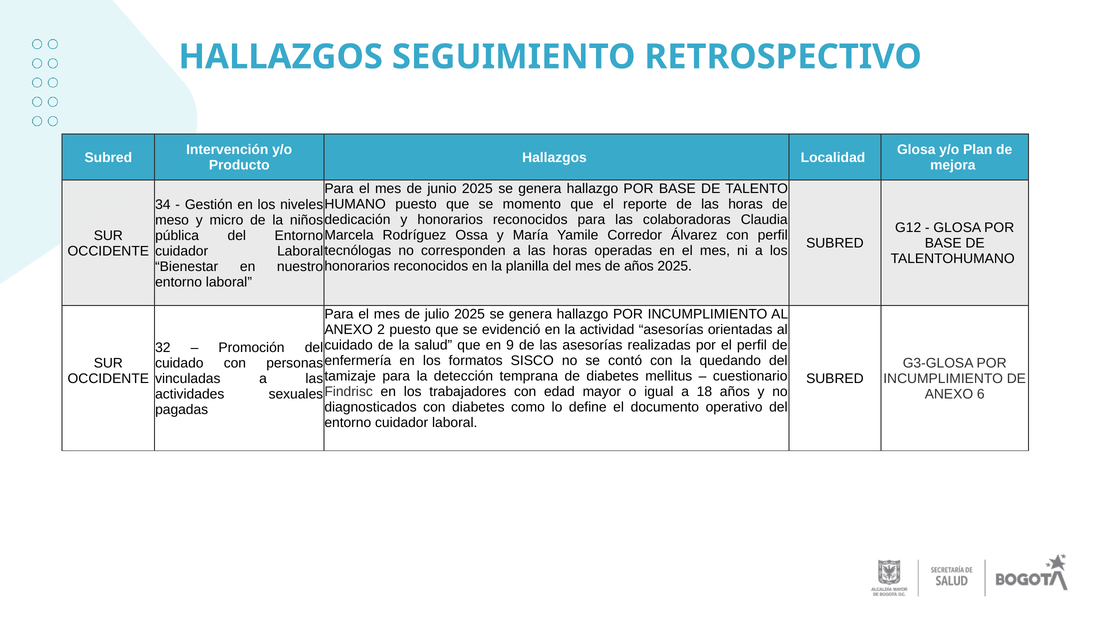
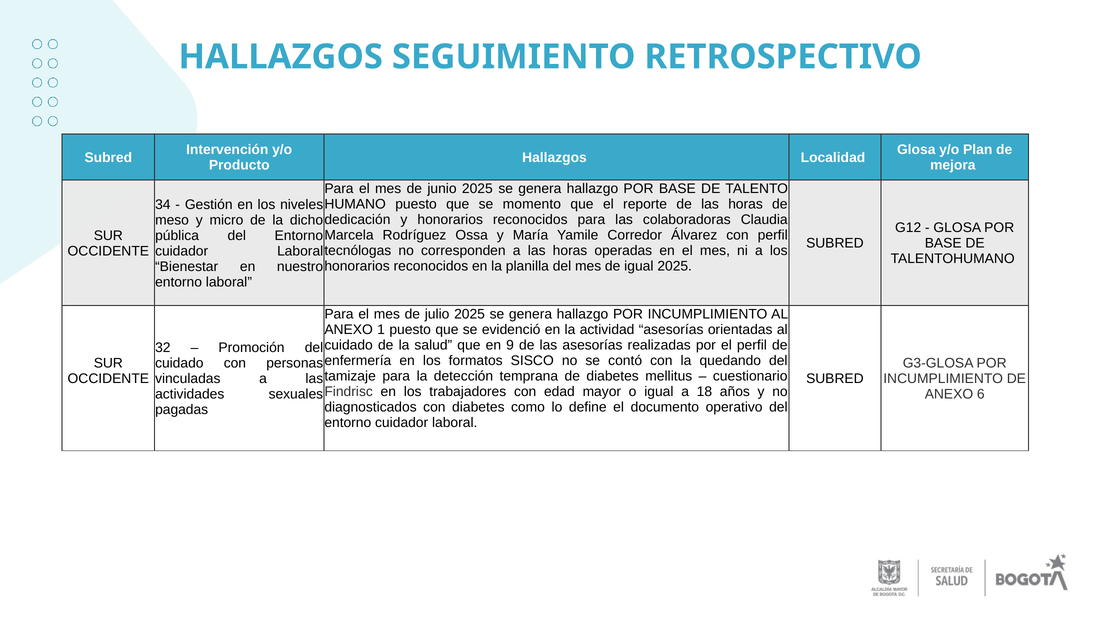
niños: niños -> dicho (307, 220)
de años: años -> igual (639, 266)
2: 2 -> 1 (381, 329)
